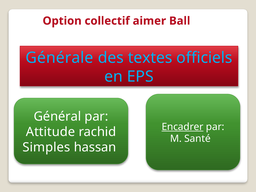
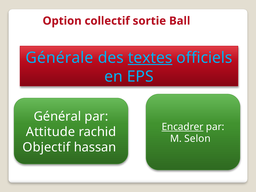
aimer: aimer -> sortie (149, 21)
textes underline: none -> present (150, 58)
Santé: Santé -> Selon (197, 139)
Simples: Simples -> Objectif (46, 147)
